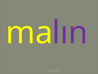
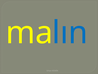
lın colour: purple -> blue (70, 33)
